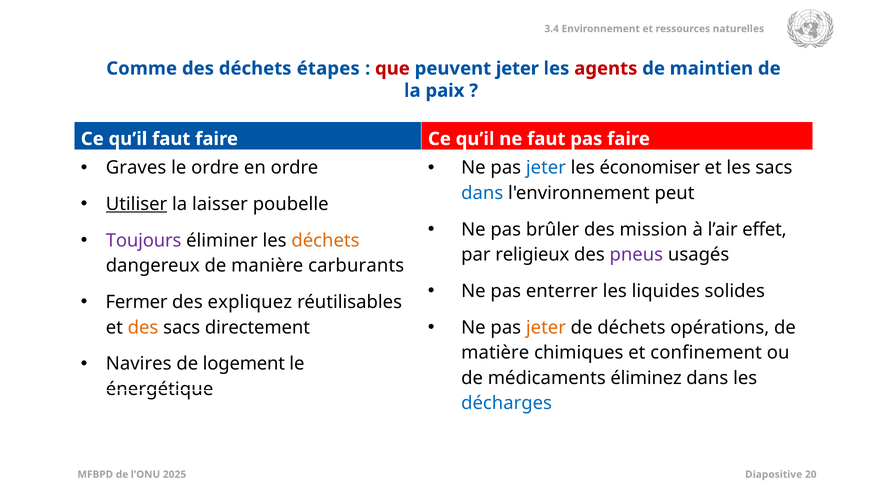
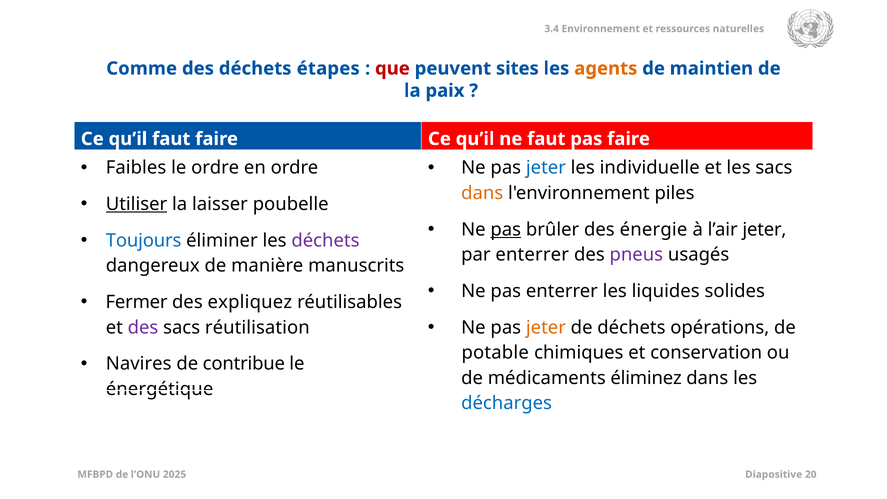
peuvent jeter: jeter -> sites (517, 68)
agents colour: red -> orange (606, 68)
Graves: Graves -> Faibles (136, 168)
économiser: économiser -> individuelle (650, 168)
dans colour: blue -> orange (482, 193)
peut: peut -> piles (675, 193)
pas underline: none -> present (506, 229)
mission: mission -> énergie (654, 229)
l’air effet: effet -> jeter (764, 229)
Toujours colour: purple -> blue (144, 241)
déchets colour: orange -> purple (325, 241)
par religieux: religieux -> enterrer (532, 255)
carburants: carburants -> manuscrits (356, 266)
des colour: orange -> purple (143, 327)
directement: directement -> réutilisation (257, 327)
matière: matière -> potable (495, 353)
confinement: confinement -> conservation (706, 353)
logement: logement -> contribue (244, 364)
